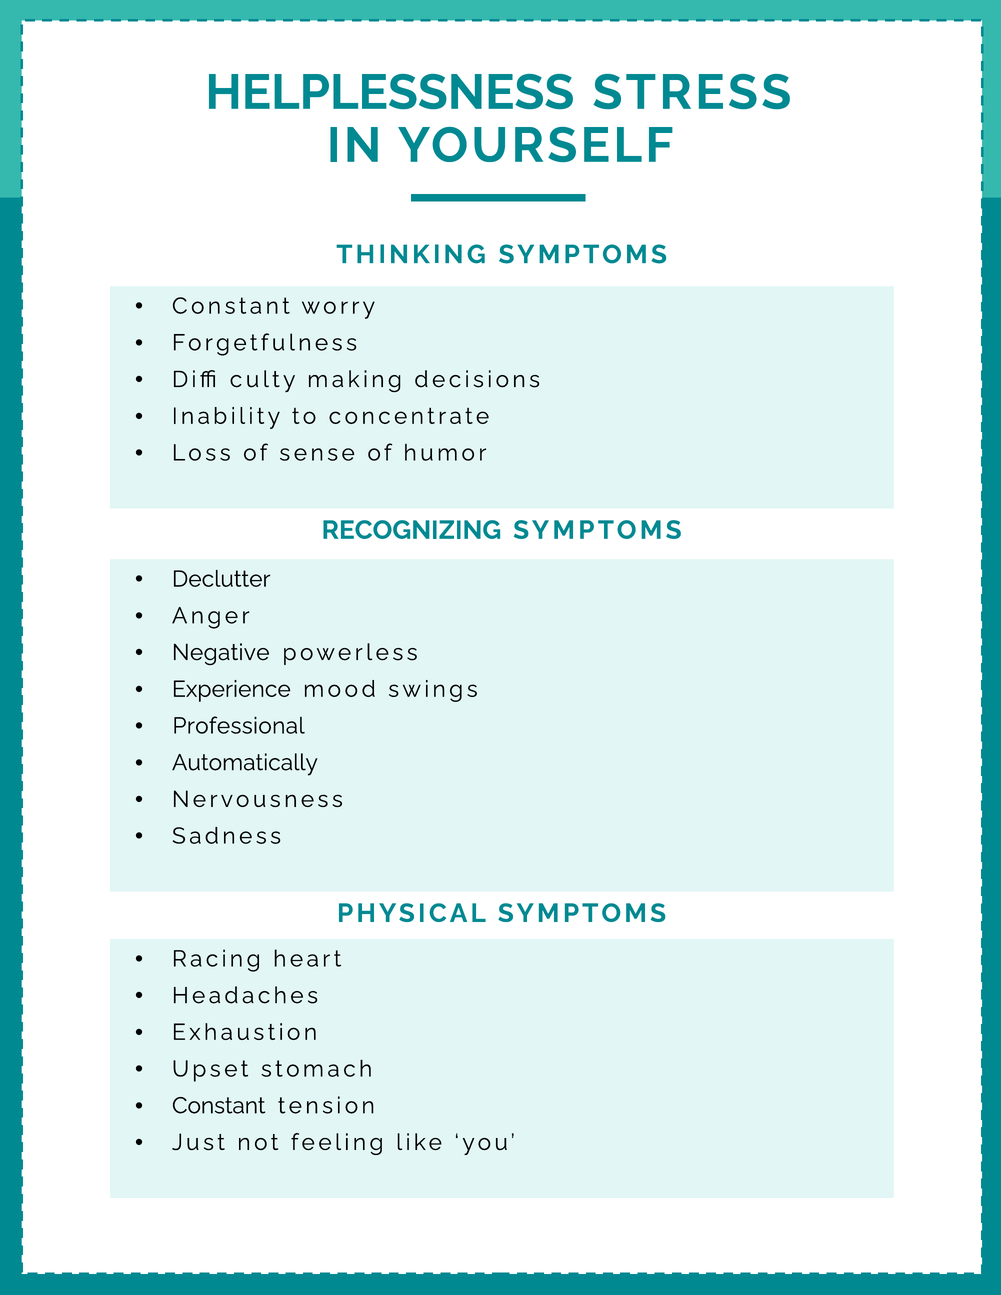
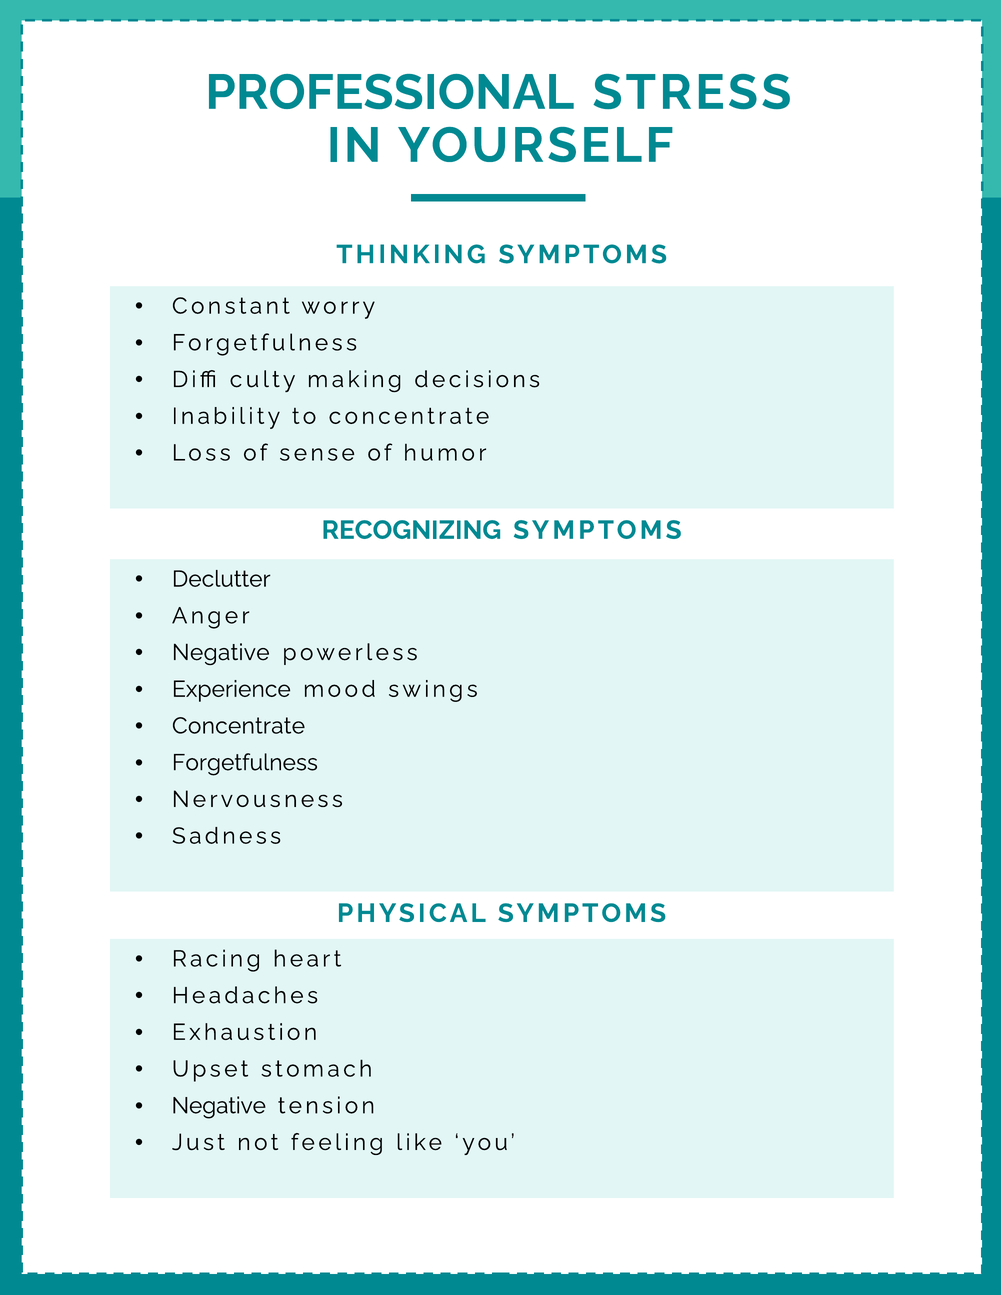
HELPLESSNESS: HELPLESSNESS -> PROFESSIONAL (390, 93)
Professional: Professional -> Concentrate (239, 726)
Automatically: Automatically -> Forgetfulness (245, 763)
Constant: Constant -> Negative (219, 1106)
